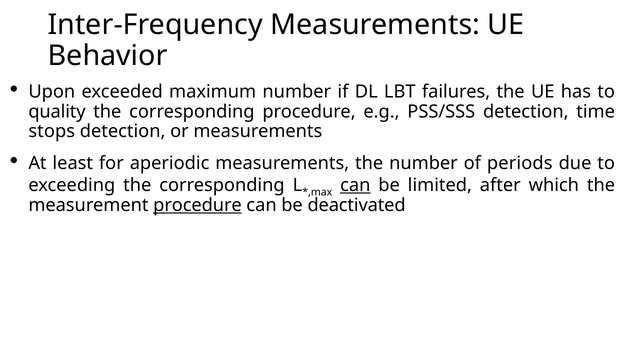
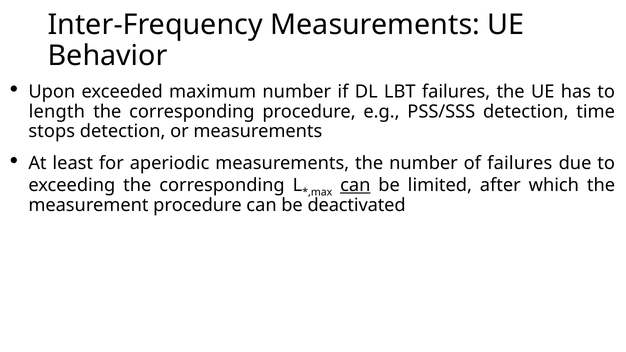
quality: quality -> length (57, 112)
of periods: periods -> failures (520, 163)
procedure underline: present -> none (197, 205)
